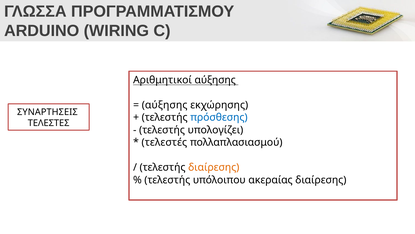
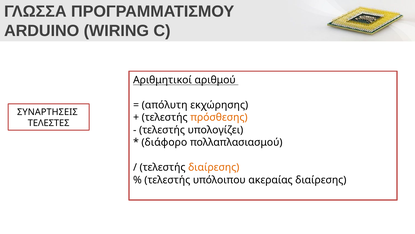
Αριθμητικοί αύξησης: αύξησης -> αριθμού (215, 80)
αύξησης: αύξησης -> απόλυτη (165, 105)
πρόσθεσης colour: blue -> orange (219, 117)
τελεστές: τελεστές -> διάφορο (164, 142)
